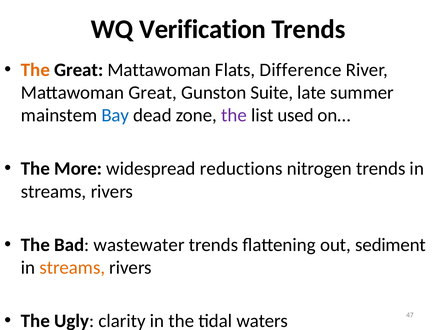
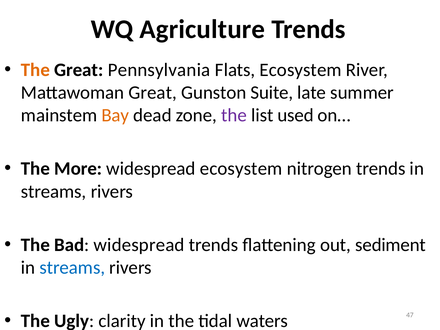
Verification: Verification -> Agriculture (202, 29)
Great Mattawoman: Mattawoman -> Pennsylvania (159, 70)
Flats Difference: Difference -> Ecosystem (301, 70)
Bay colour: blue -> orange (115, 115)
widespread reductions: reductions -> ecosystem (241, 169)
Bad wastewater: wastewater -> widespread (139, 245)
streams colour: orange -> blue (72, 268)
